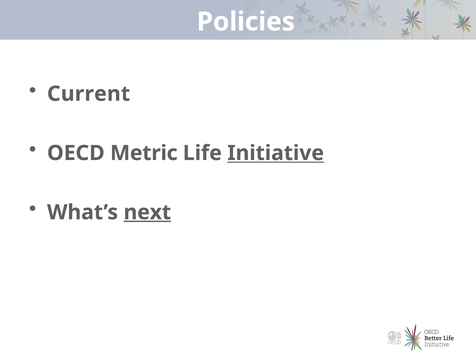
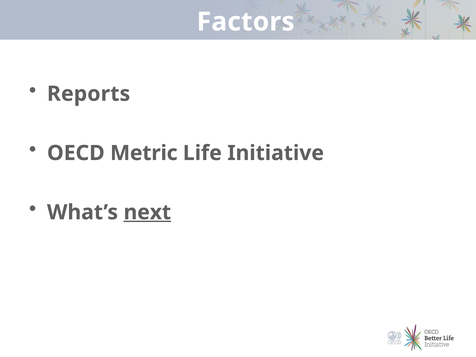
Policies: Policies -> Factors (246, 22)
Current: Current -> Reports (89, 94)
Initiative underline: present -> none (276, 153)
